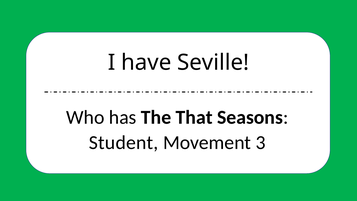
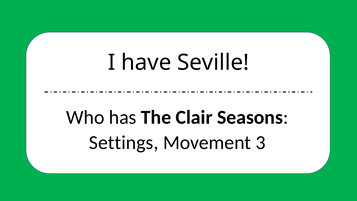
That: That -> Clair (194, 117)
Student: Student -> Settings (124, 142)
